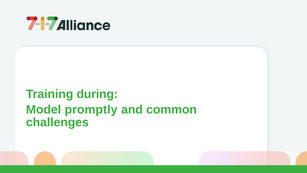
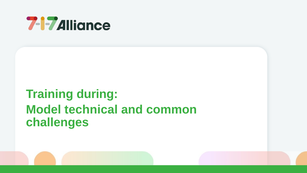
promptly: promptly -> technical (91, 109)
